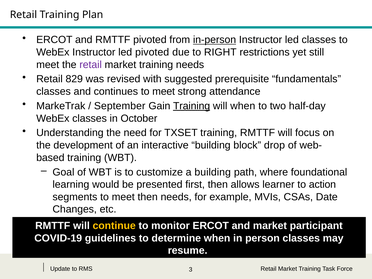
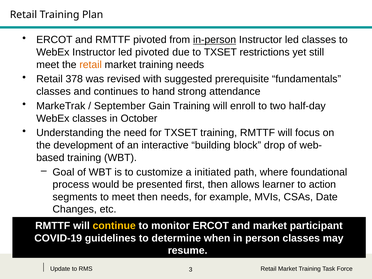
to RIGHT: RIGHT -> TXSET (220, 52)
retail colour: purple -> orange (91, 65)
829: 829 -> 378 (74, 79)
continues to meet: meet -> hand (164, 91)
Training underline: present -> none (192, 106)
will when: when -> enroll (243, 106)
a building: building -> initiated (213, 172)
learning: learning -> process (71, 185)
